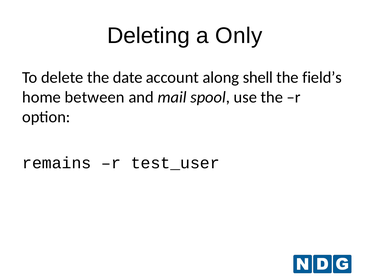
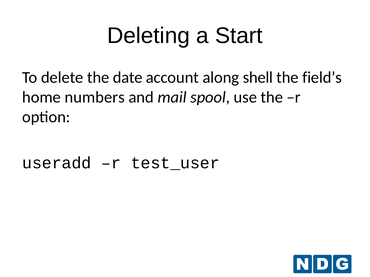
Only: Only -> Start (239, 36)
between: between -> numbers (95, 97)
remains: remains -> useradd (57, 163)
